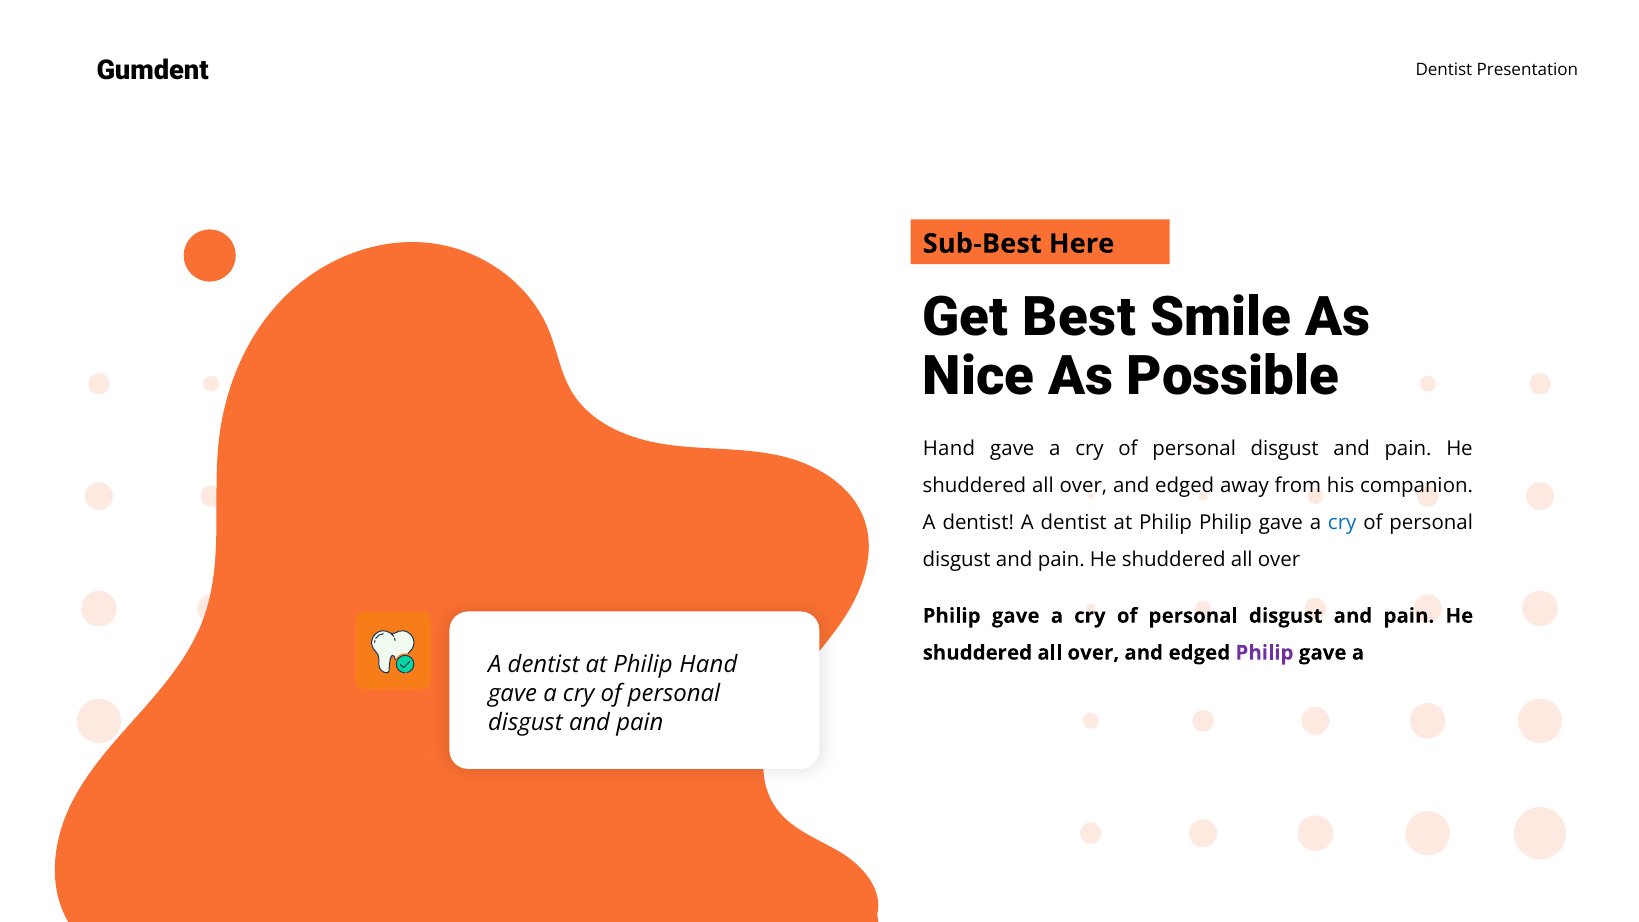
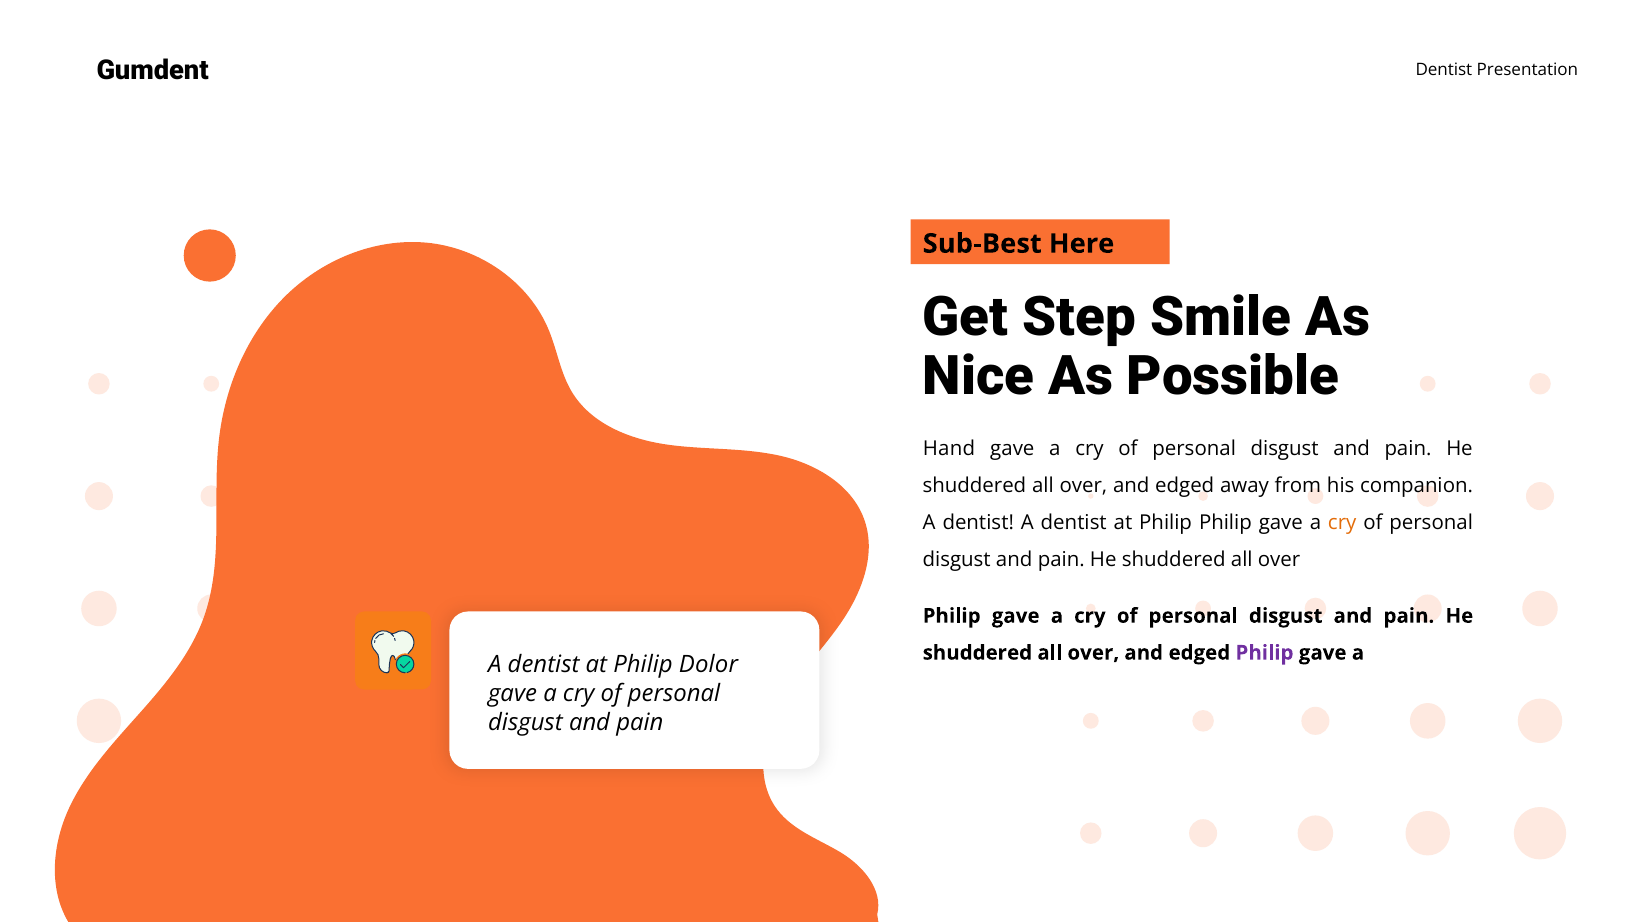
Best: Best -> Step (1079, 318)
cry colour: blue -> orange (1342, 523)
Philip Hand: Hand -> Dolor (708, 665)
